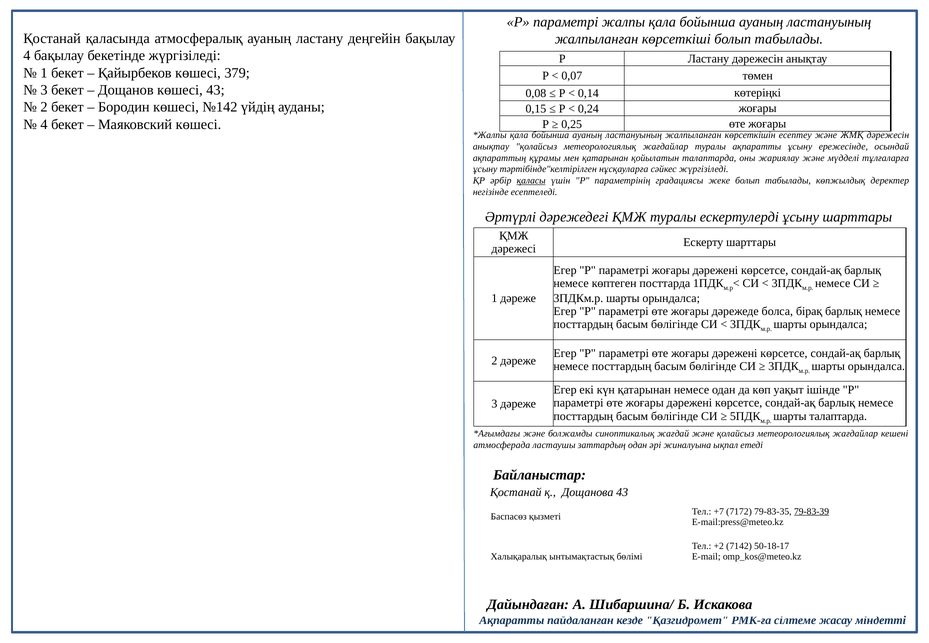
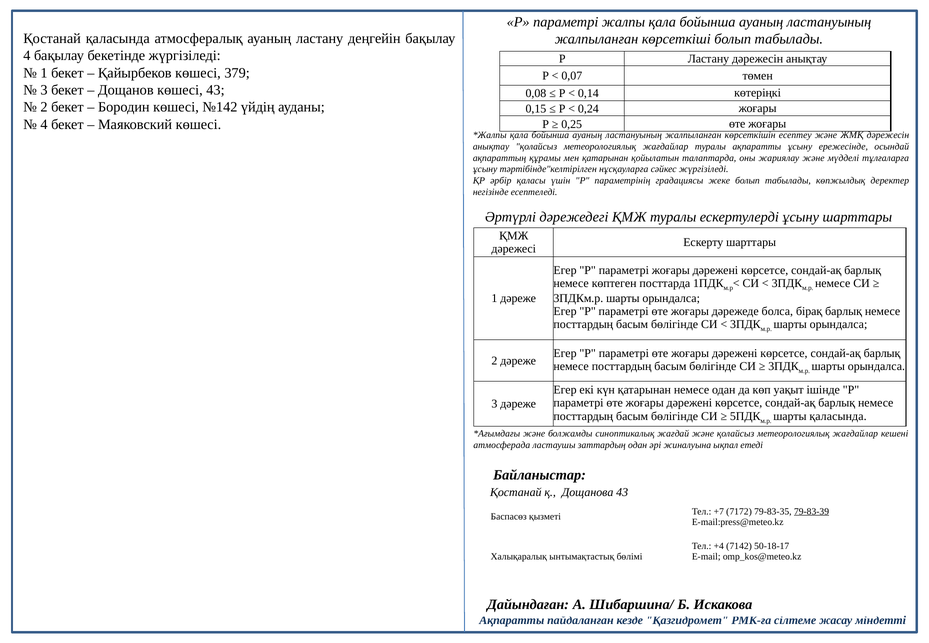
қаласы underline: present -> none (531, 181)
шарты талаптарда: талаптарда -> қаласында (838, 416)
+2: +2 -> +4 (719, 546)
